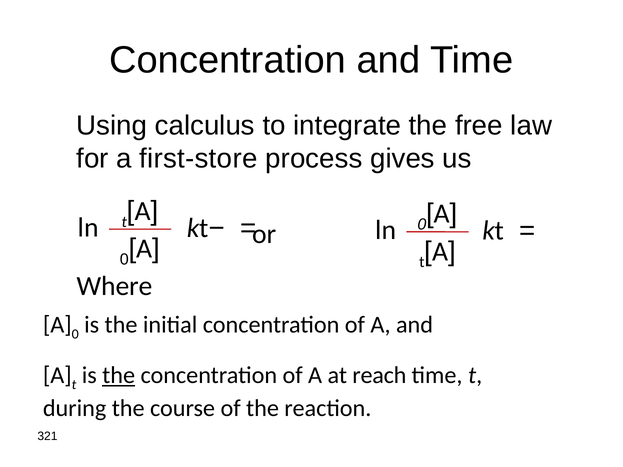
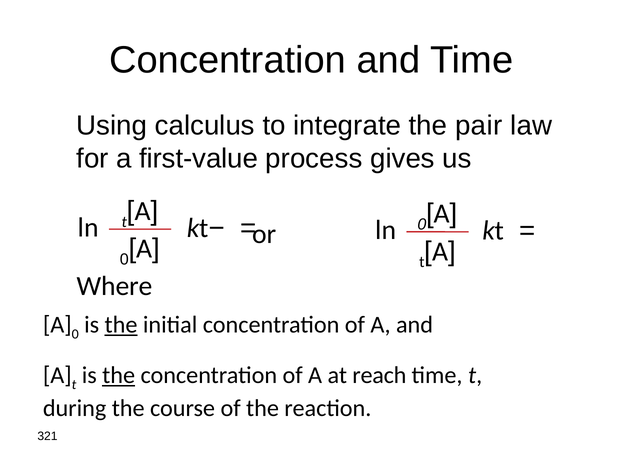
free: free -> pair (479, 125)
first-store: first-store -> first-value (199, 159)
the underline: none -> present (121, 325)
